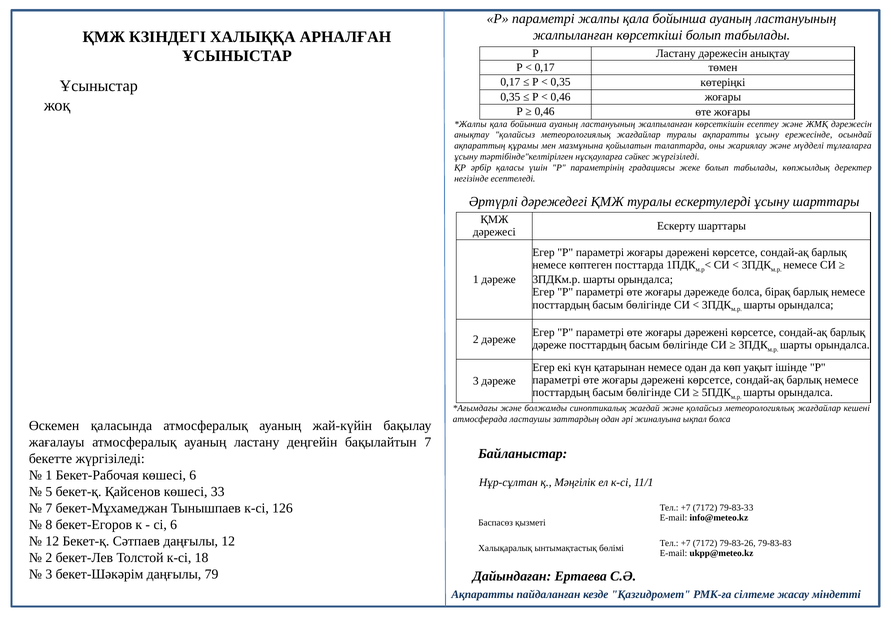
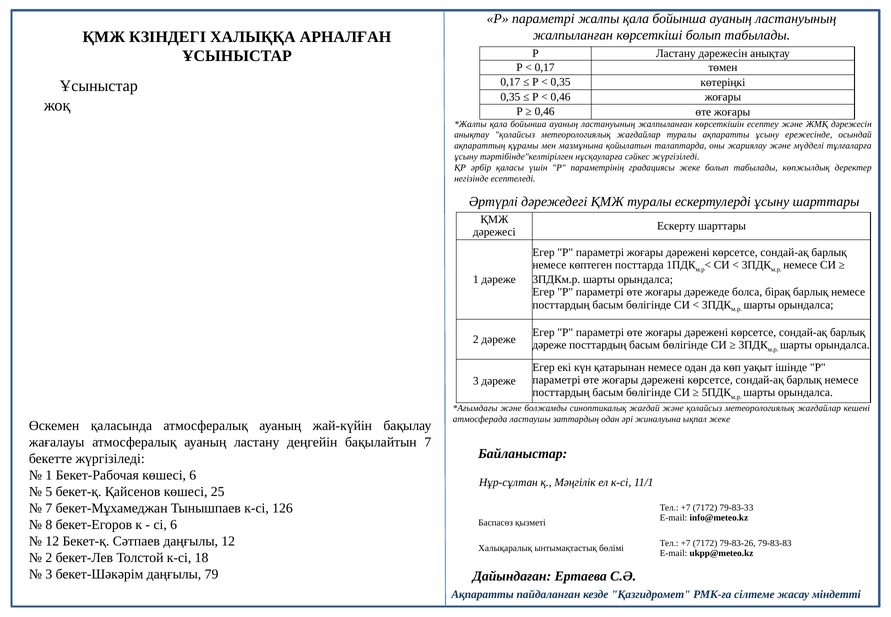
ықпал болса: болса -> жеке (720, 419)
33: 33 -> 25 (218, 492)
